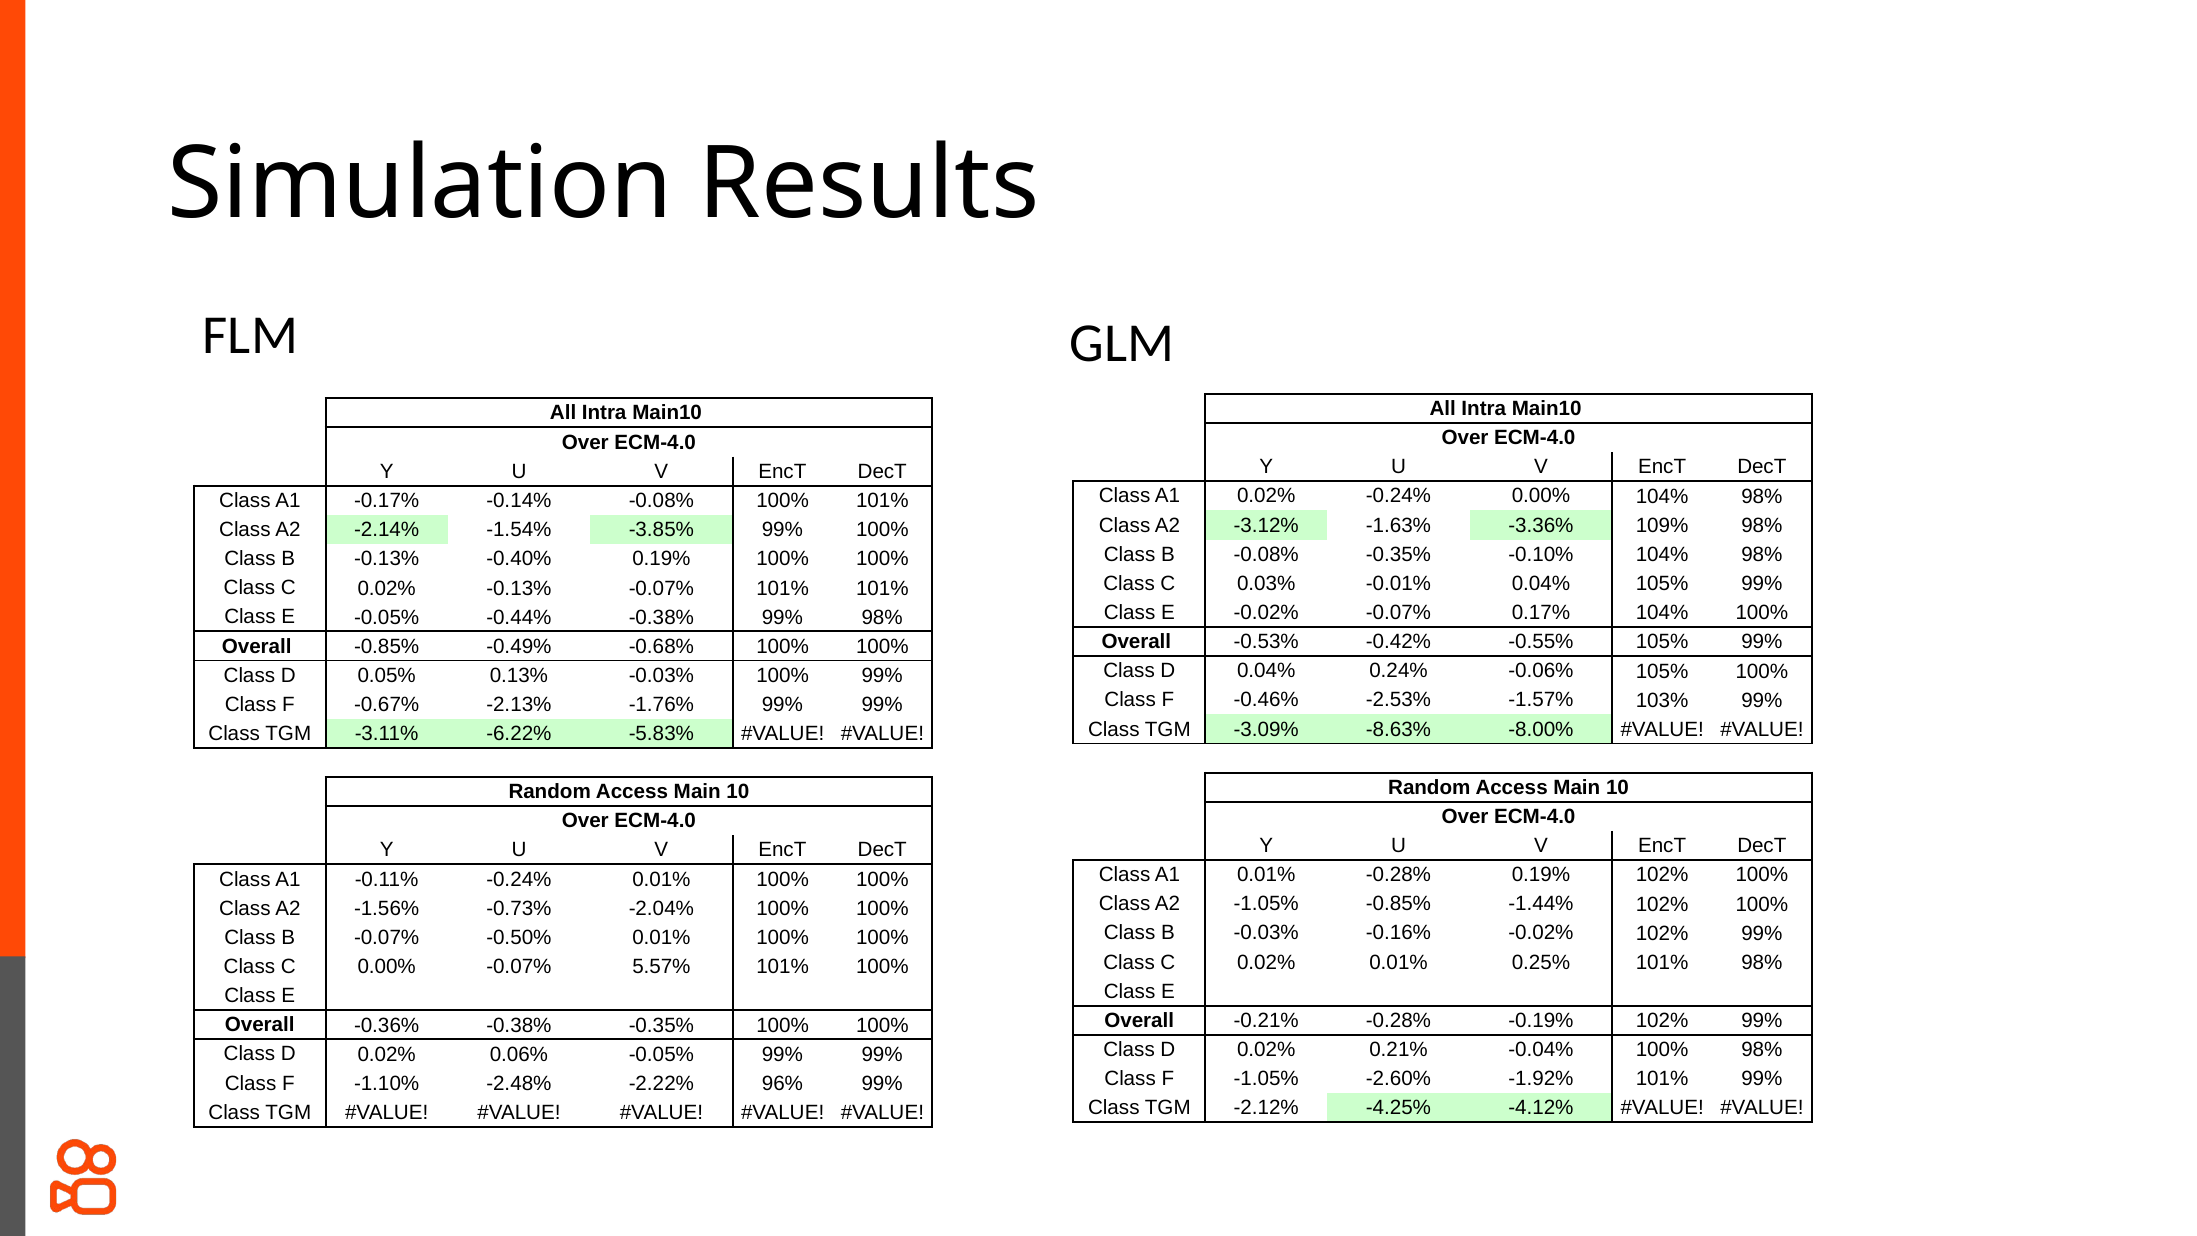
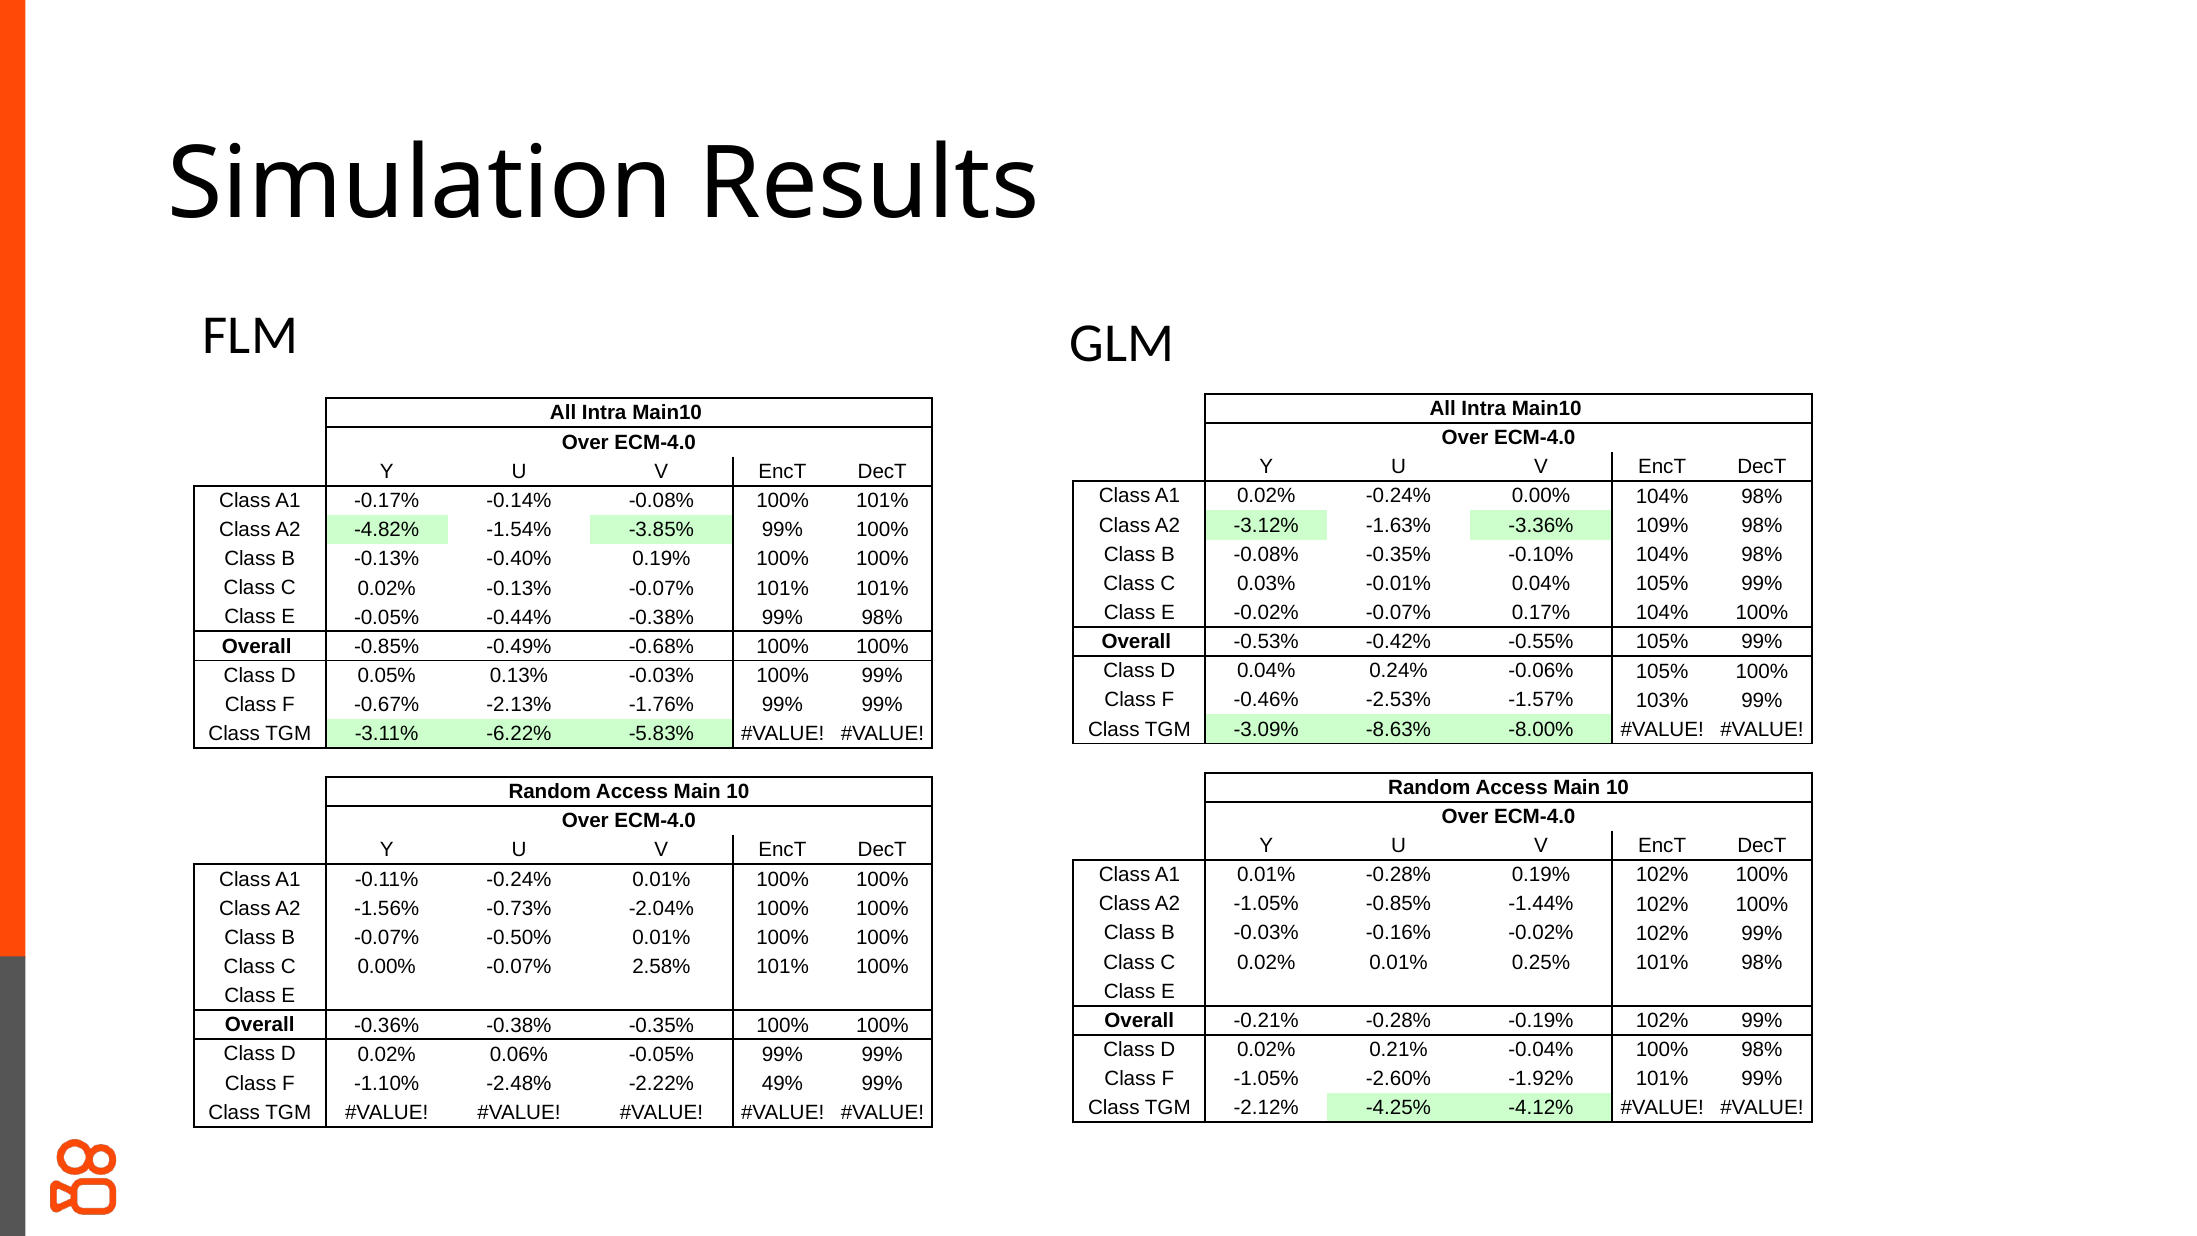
-2.14%: -2.14% -> -4.82% (387, 530)
5.57%: 5.57% -> 2.58% (661, 967)
96%: 96% -> 49% (782, 1083)
